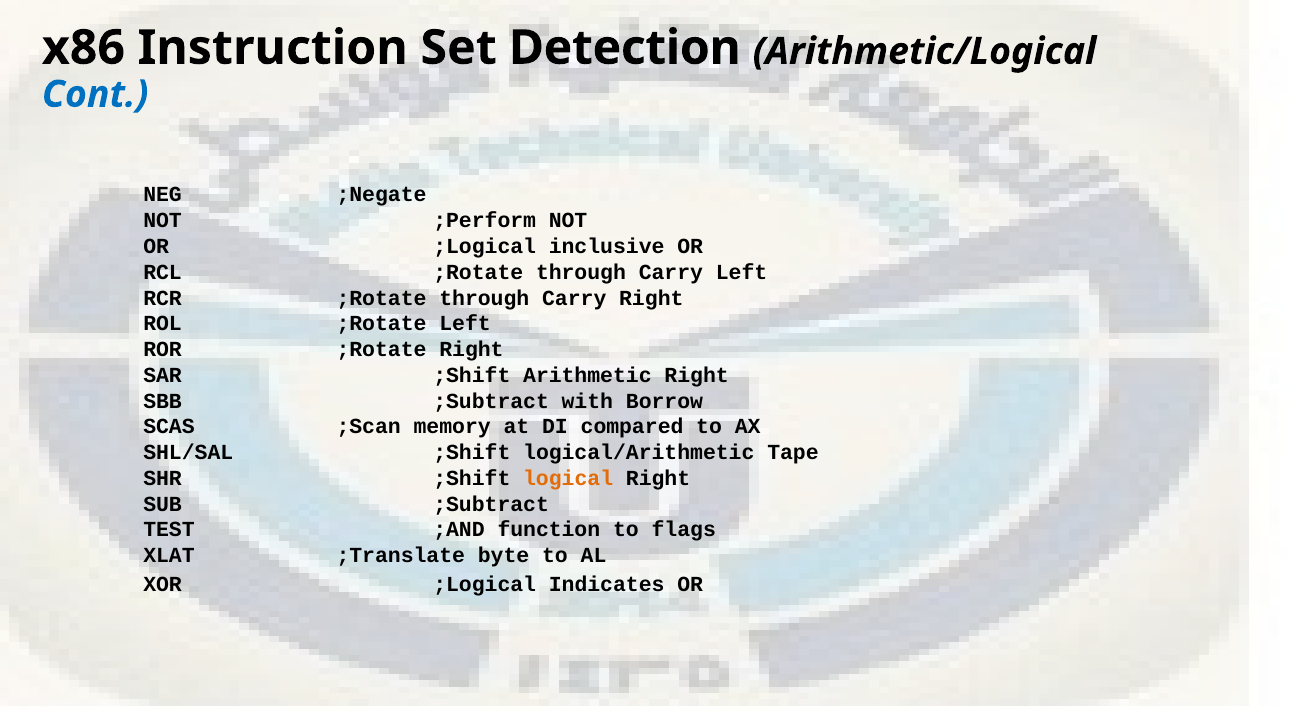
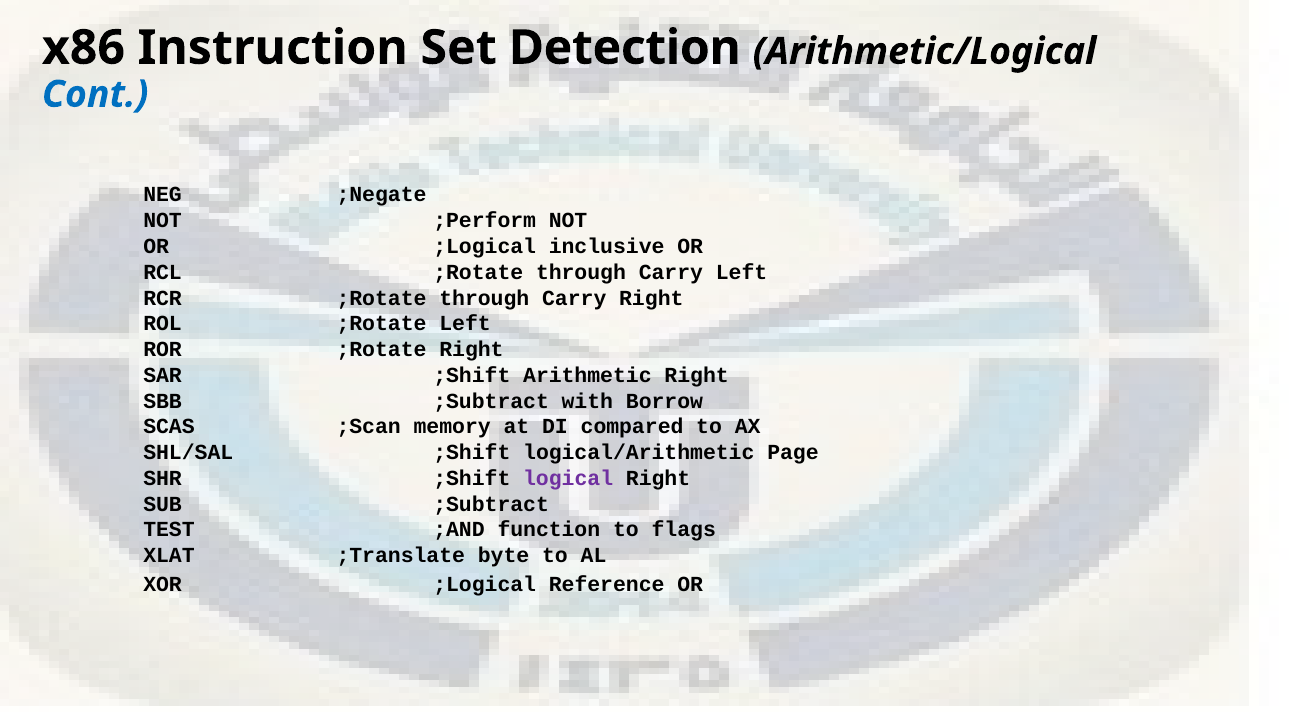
Tape: Tape -> Page (793, 453)
logical colour: orange -> purple (568, 478)
Indicates: Indicates -> Reference (607, 584)
